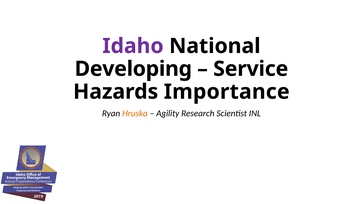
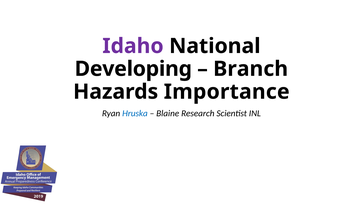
Service: Service -> Branch (251, 69)
Hruska colour: orange -> blue (135, 113)
Agility: Agility -> Blaine (168, 113)
